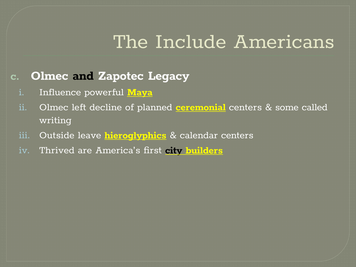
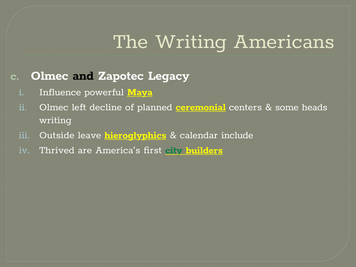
The Include: Include -> Writing (191, 41)
called: called -> heads (315, 107)
calendar centers: centers -> include (237, 135)
city colour: black -> green (174, 150)
